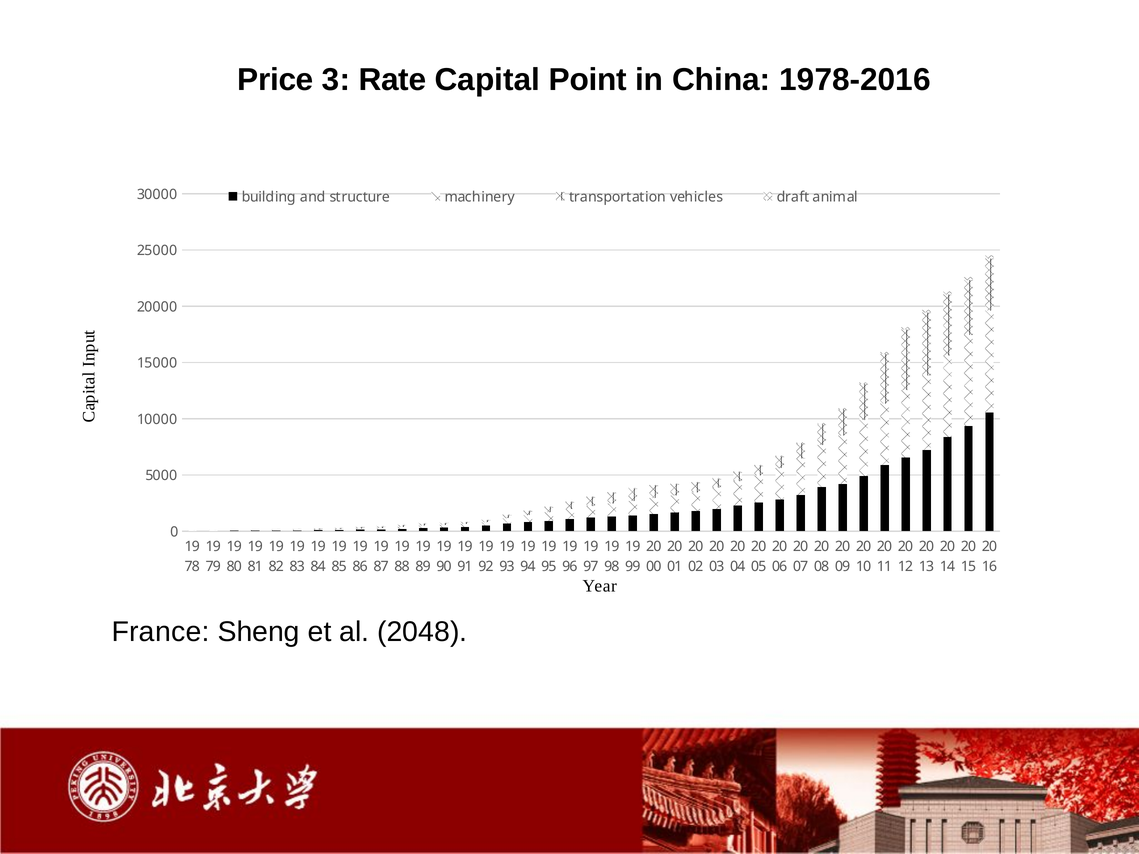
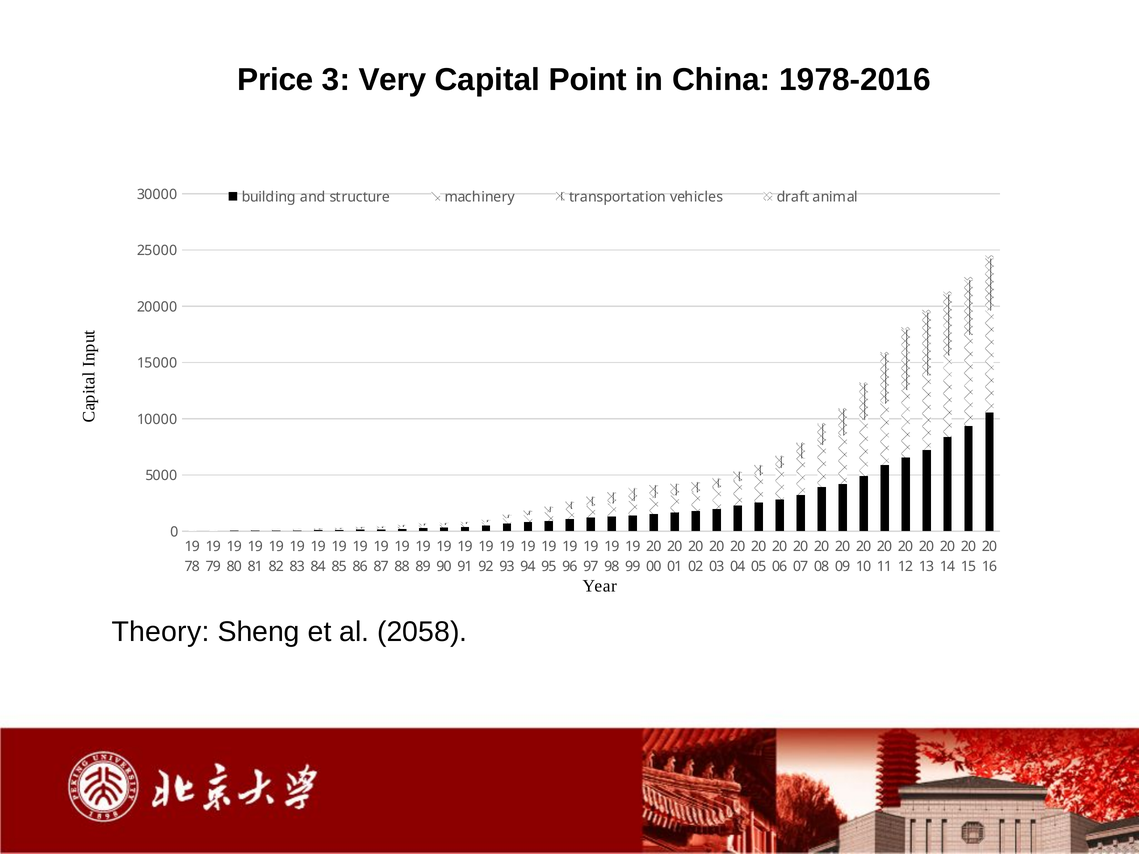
Rate: Rate -> Very (392, 80)
France: France -> Theory (161, 632)
2048: 2048 -> 2058 (422, 632)
